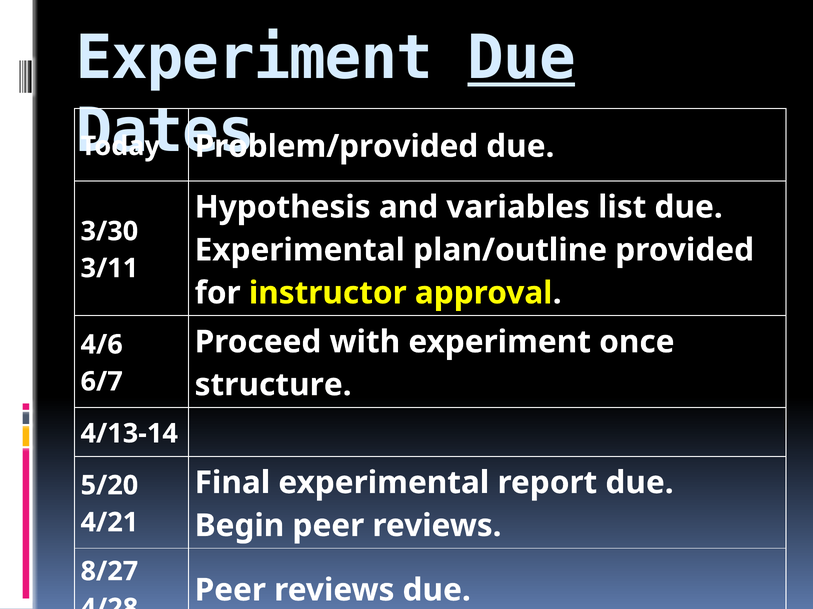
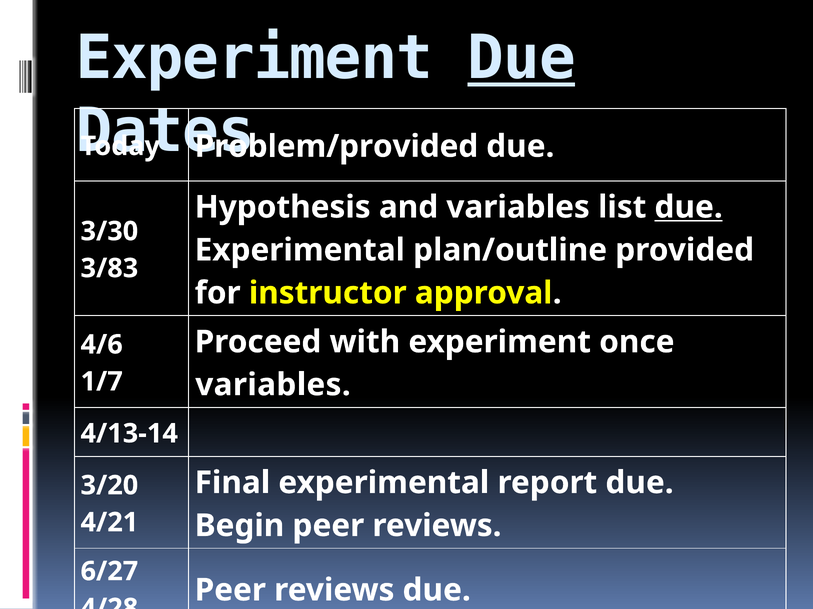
due underline: none -> present (689, 207)
3/11: 3/11 -> 3/83 (109, 269)
6/7: 6/7 -> 1/7 (102, 382)
structure: structure -> variables (273, 385)
5/20: 5/20 -> 3/20 (109, 486)
8/27: 8/27 -> 6/27 (109, 572)
